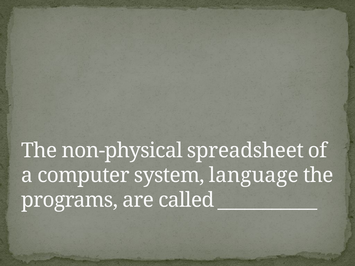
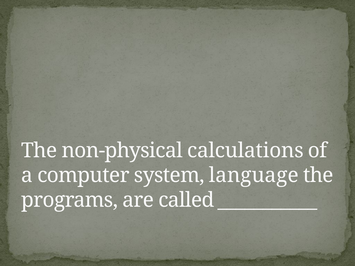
spreadsheet: spreadsheet -> calculations (245, 151)
